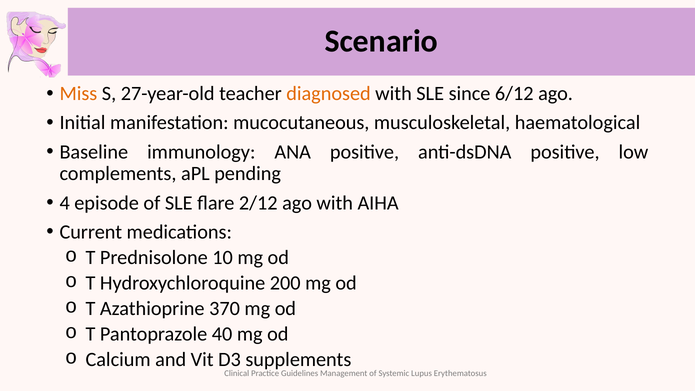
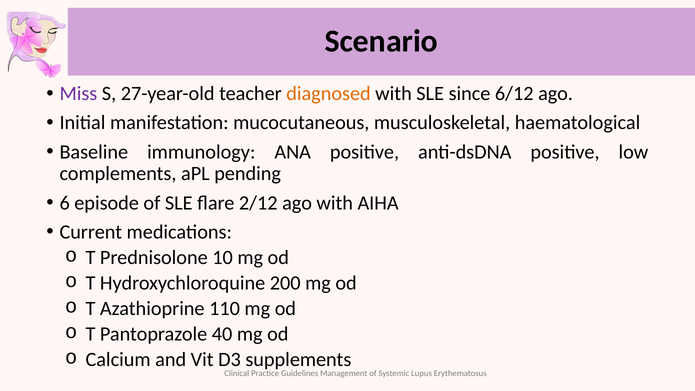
Miss colour: orange -> purple (78, 94)
4: 4 -> 6 (65, 203)
370: 370 -> 110 (225, 309)
